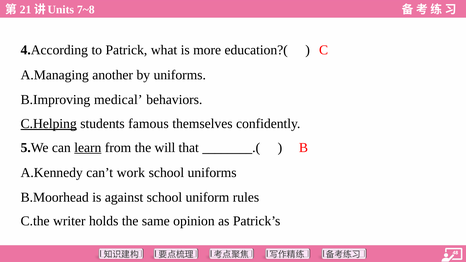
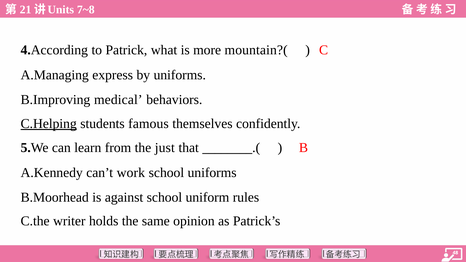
education?(: education?( -> mountain?( (256, 50)
another: another -> express (113, 75)
learn underline: present -> none (88, 148)
will: will -> just (165, 148)
